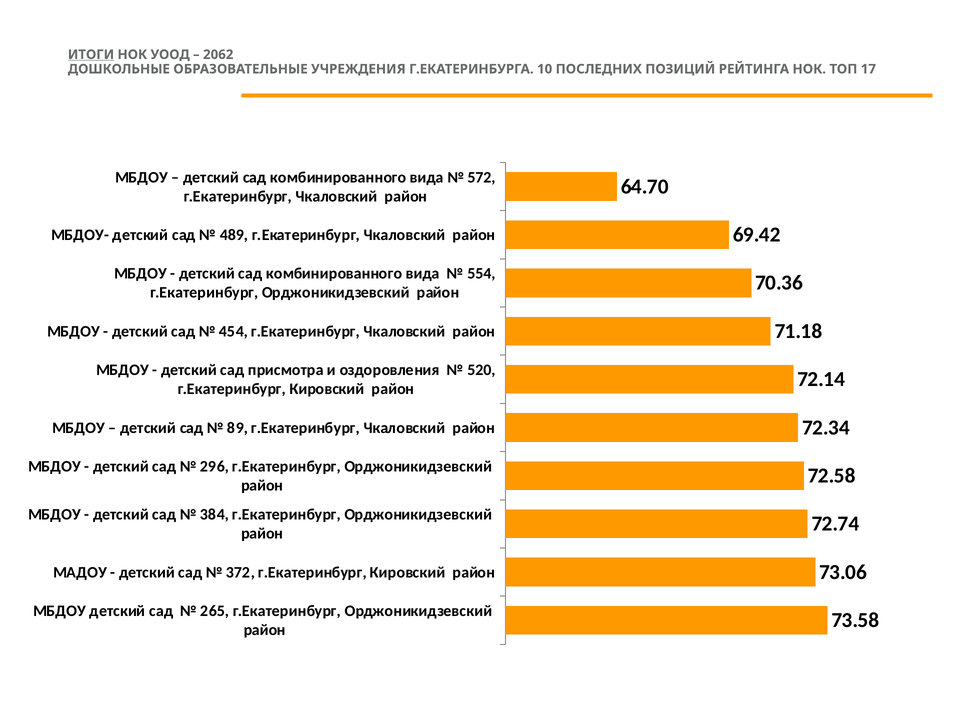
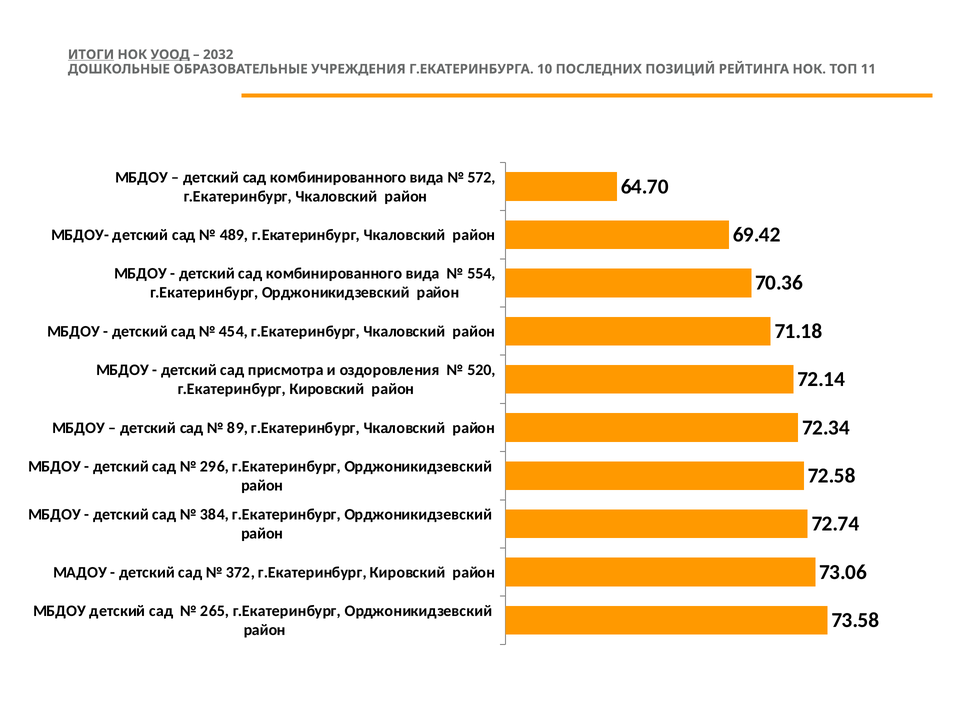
УООД underline: none -> present (170, 55)
2062: 2062 -> 2032 (218, 55)
17: 17 -> 11 (868, 69)
